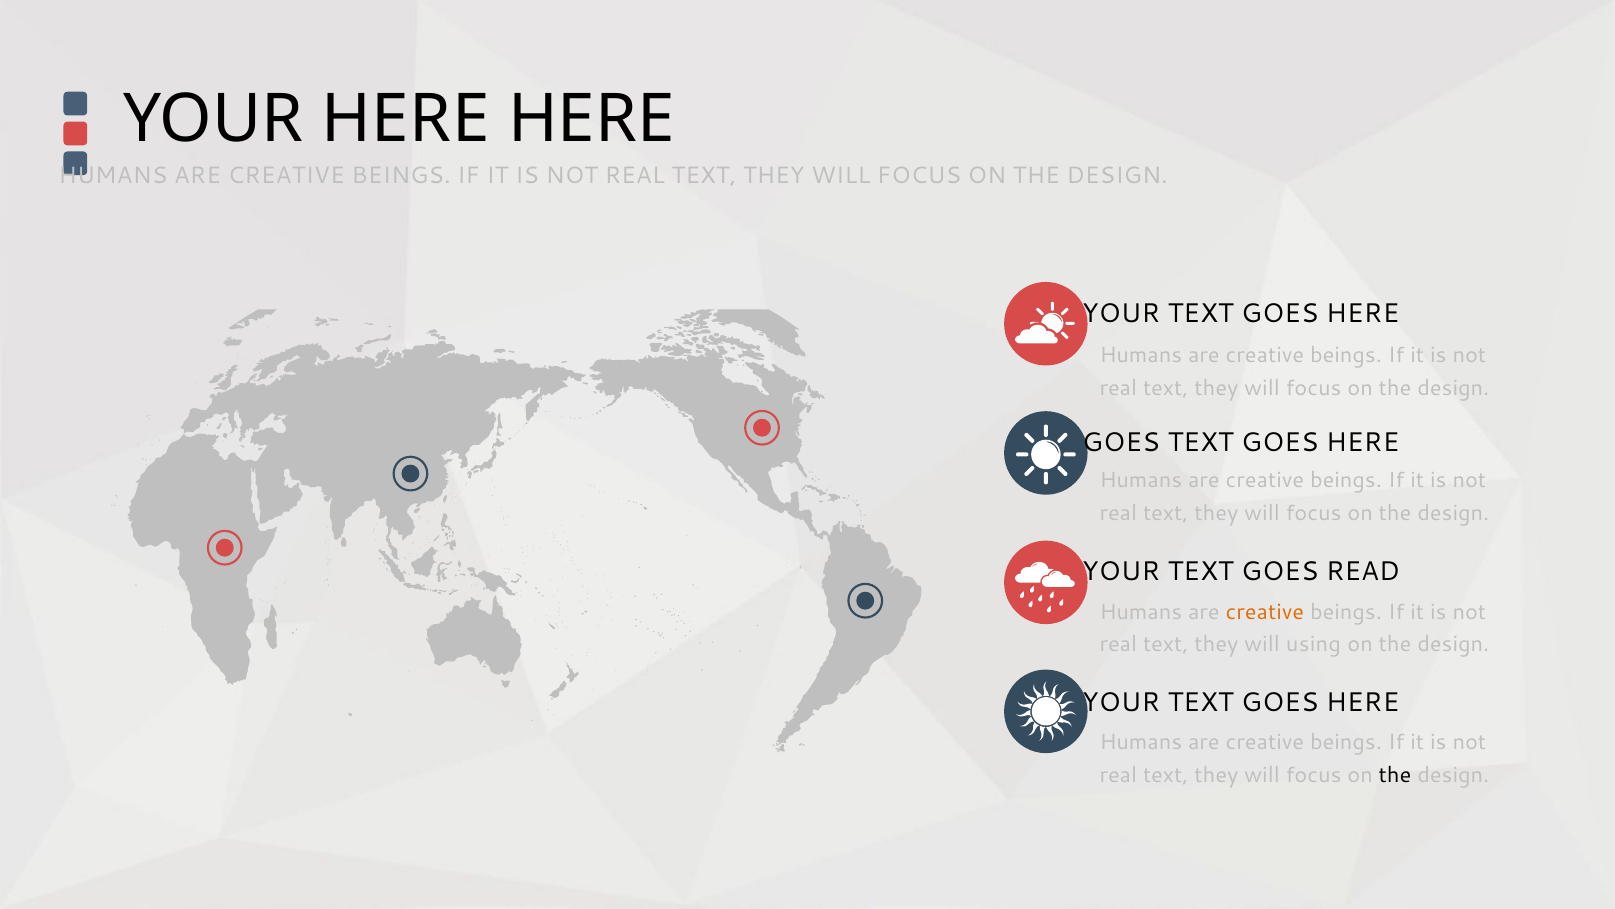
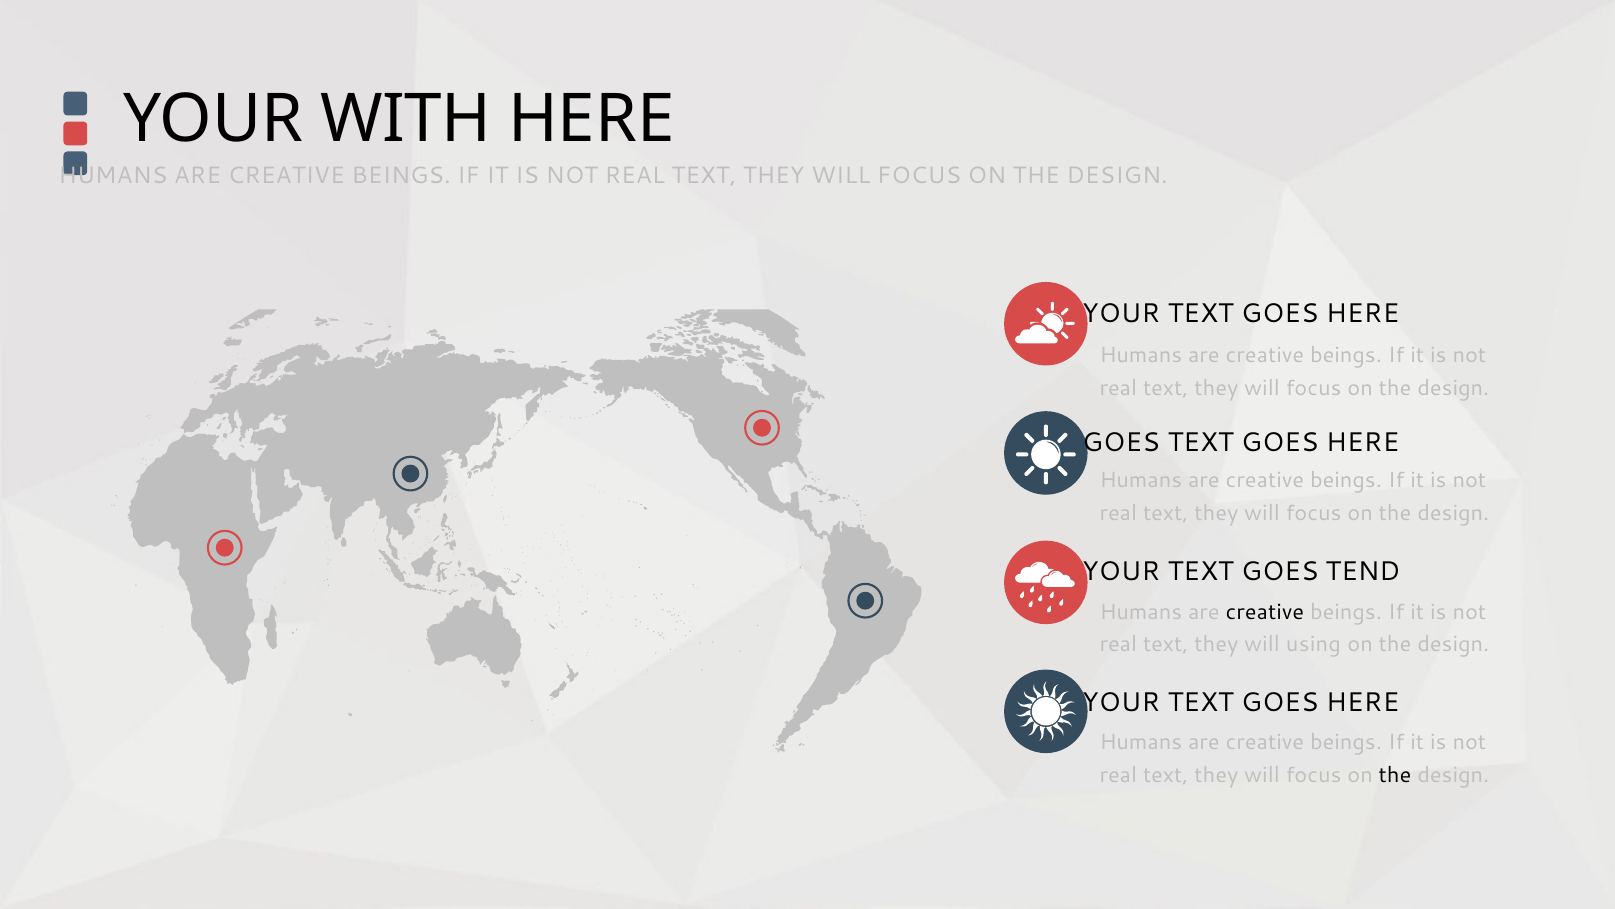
YOUR HERE: HERE -> WITH (406, 119)
READ: READ -> TEND (1363, 572)
creative colour: orange -> black (1265, 612)
